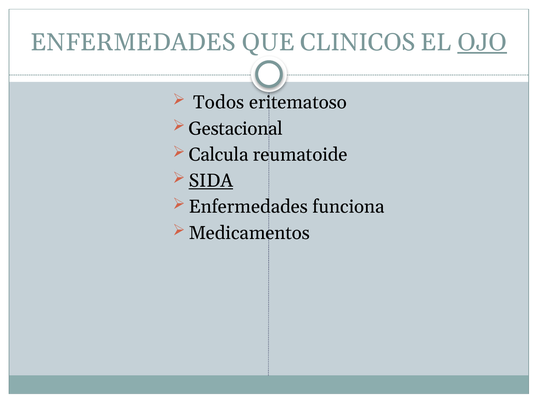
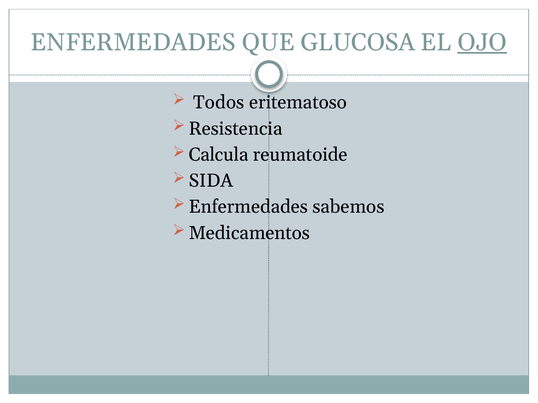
CLINICOS: CLINICOS -> GLUCOSA (358, 42)
Gestacional: Gestacional -> Resistencia (236, 129)
SIDA underline: present -> none (211, 181)
funciona: funciona -> sabemos (348, 207)
